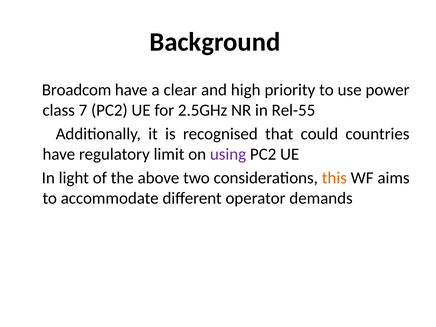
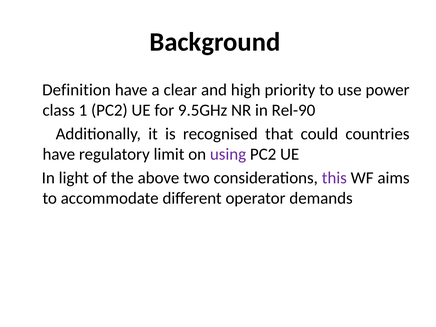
Broadcom: Broadcom -> Definition (76, 90)
7: 7 -> 1 (83, 110)
2.5GHz: 2.5GHz -> 9.5GHz (203, 110)
Rel-55: Rel-55 -> Rel-90 (293, 110)
this colour: orange -> purple (334, 178)
